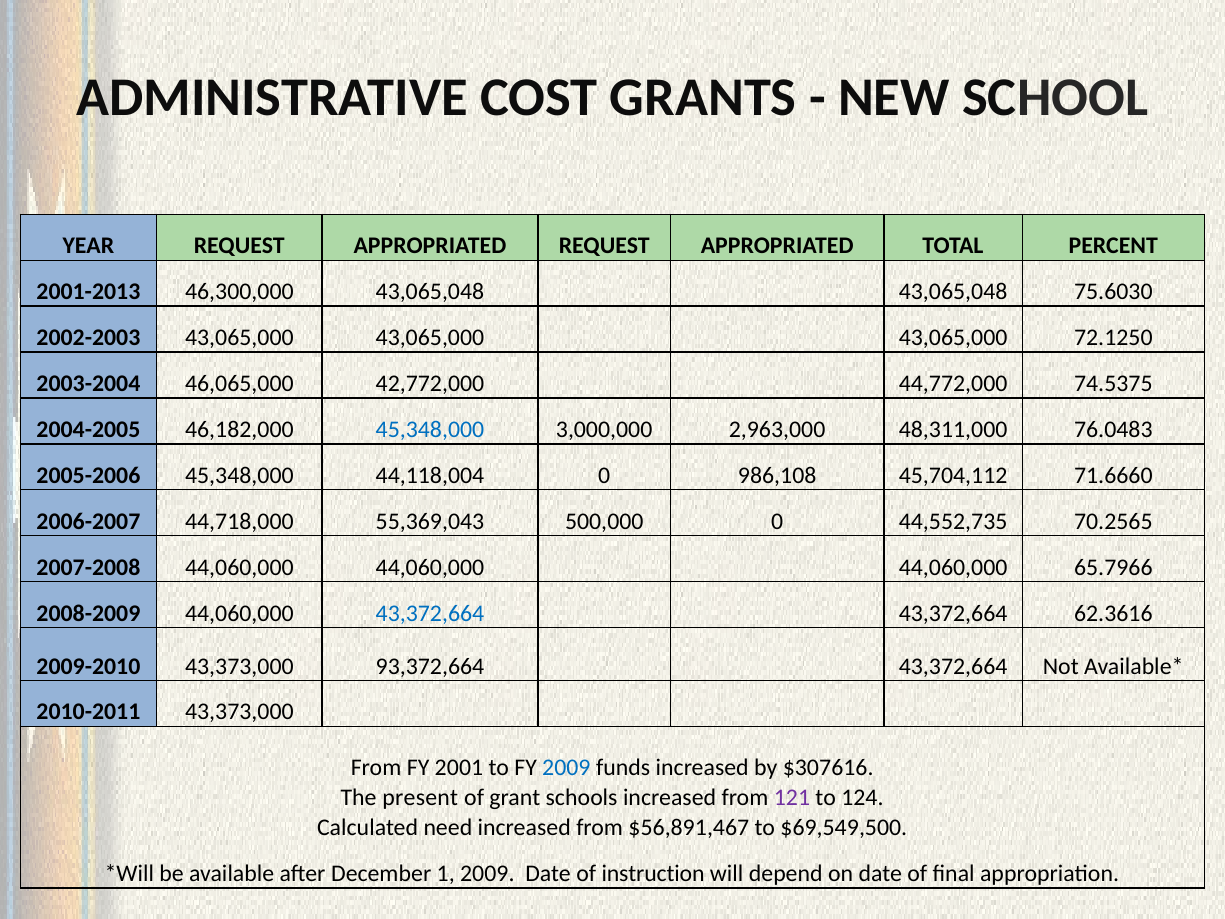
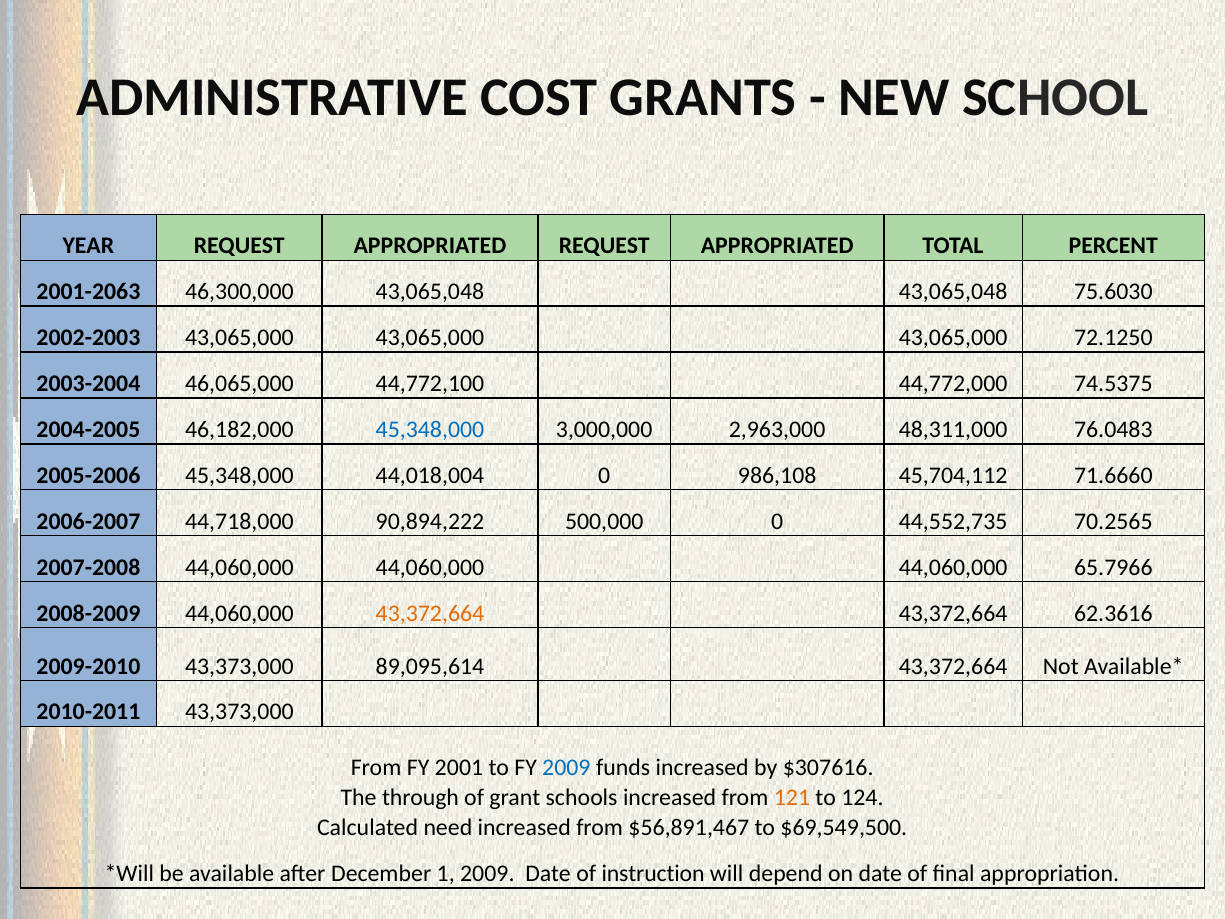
2001-2013: 2001-2013 -> 2001-2063 (88, 292)
42,772,000: 42,772,000 -> 44,772,100 (430, 384)
44,118,004: 44,118,004 -> 44,018,004 (430, 475)
55,369,043: 55,369,043 -> 90,894,222 (430, 521)
43,372,664 colour: blue -> orange (430, 613)
93,372,664: 93,372,664 -> 89,095,614 (430, 666)
present: present -> through (420, 798)
121 colour: purple -> orange (792, 798)
